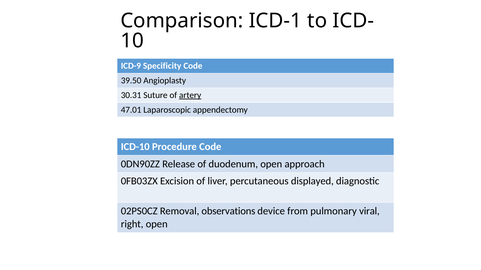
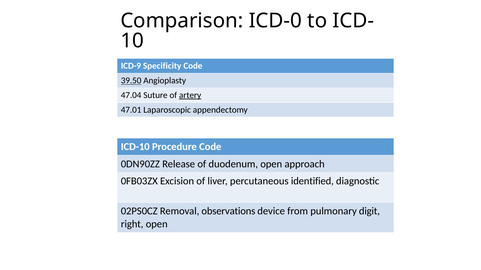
ICD-1: ICD-1 -> ICD-0 (275, 21)
39.50 underline: none -> present (131, 81)
30.31: 30.31 -> 47.04 (131, 95)
displayed: displayed -> identified (312, 182)
viral: viral -> digit (369, 212)
